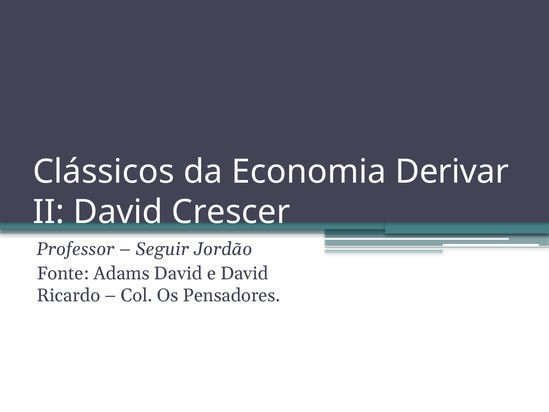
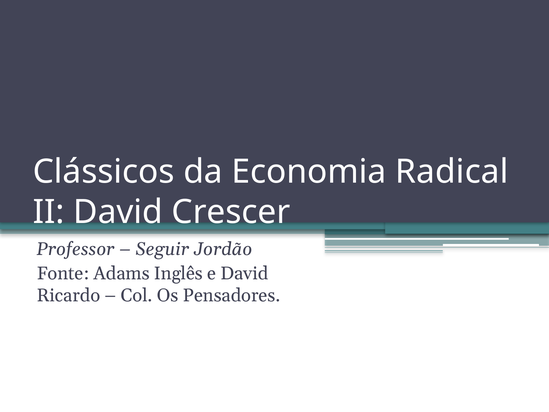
Derivar: Derivar -> Radical (452, 172)
Adams David: David -> Inglês (178, 273)
